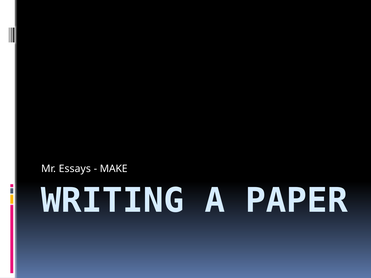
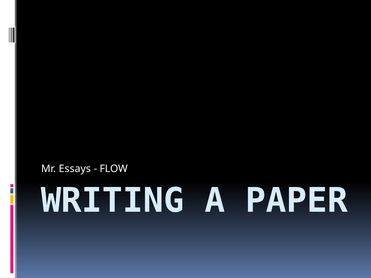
MAKE: MAKE -> FLOW (114, 169)
